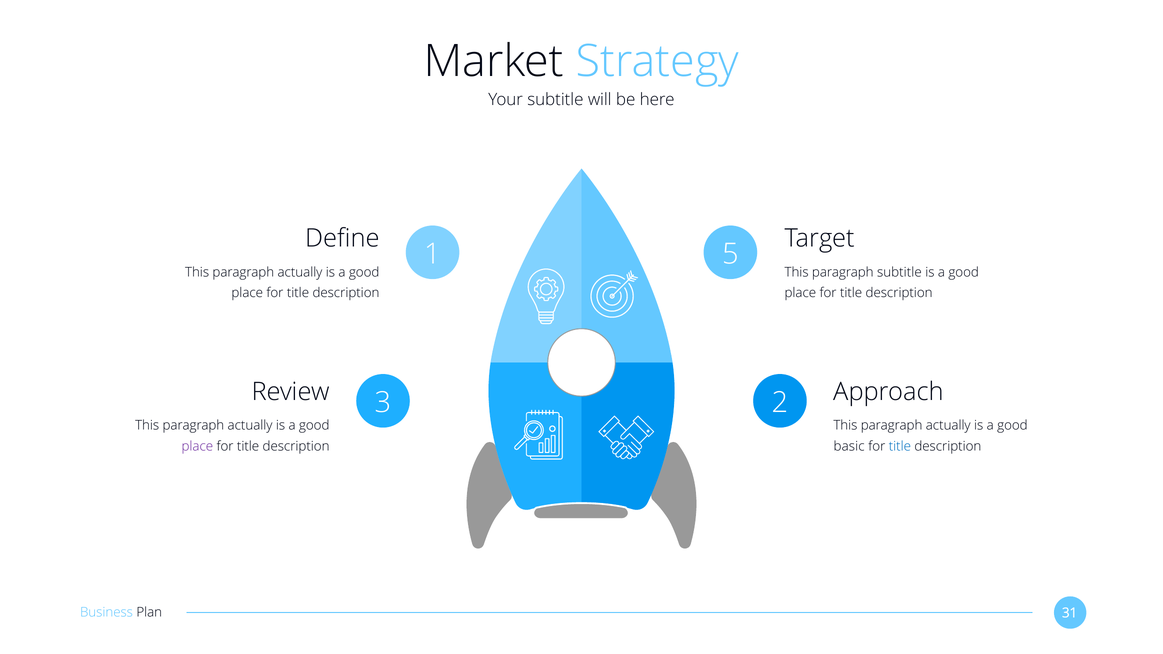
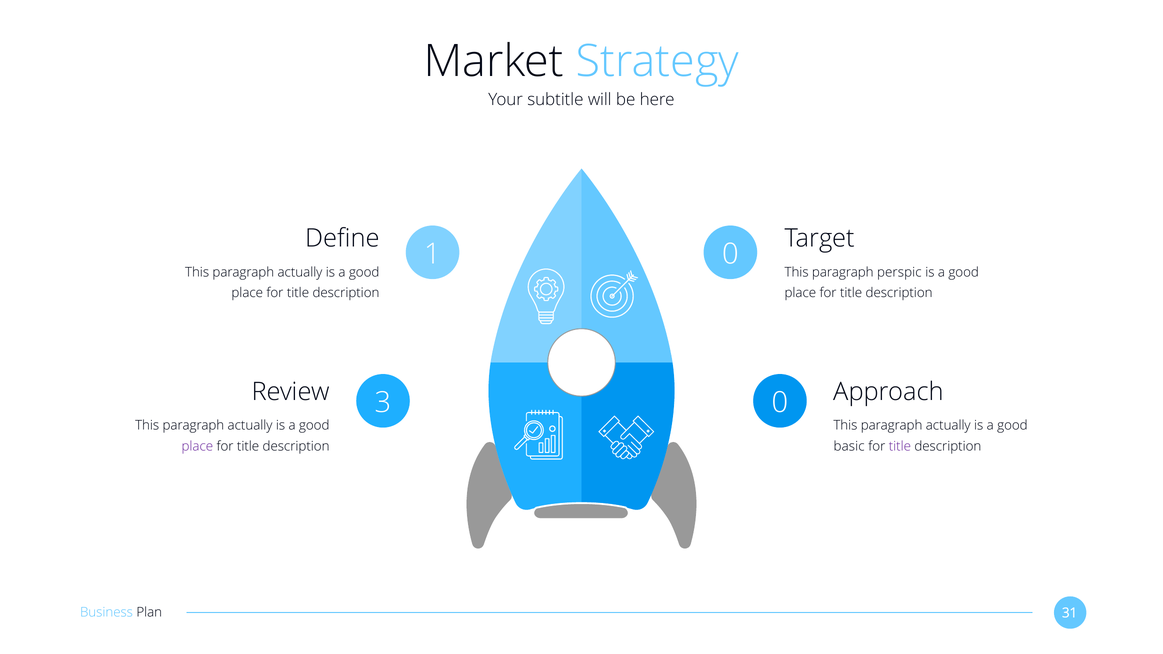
1 5: 5 -> 0 (730, 254)
paragraph subtitle: subtitle -> perspic (899, 272)
3 2: 2 -> 0 (780, 403)
title colour: blue -> purple (900, 446)
